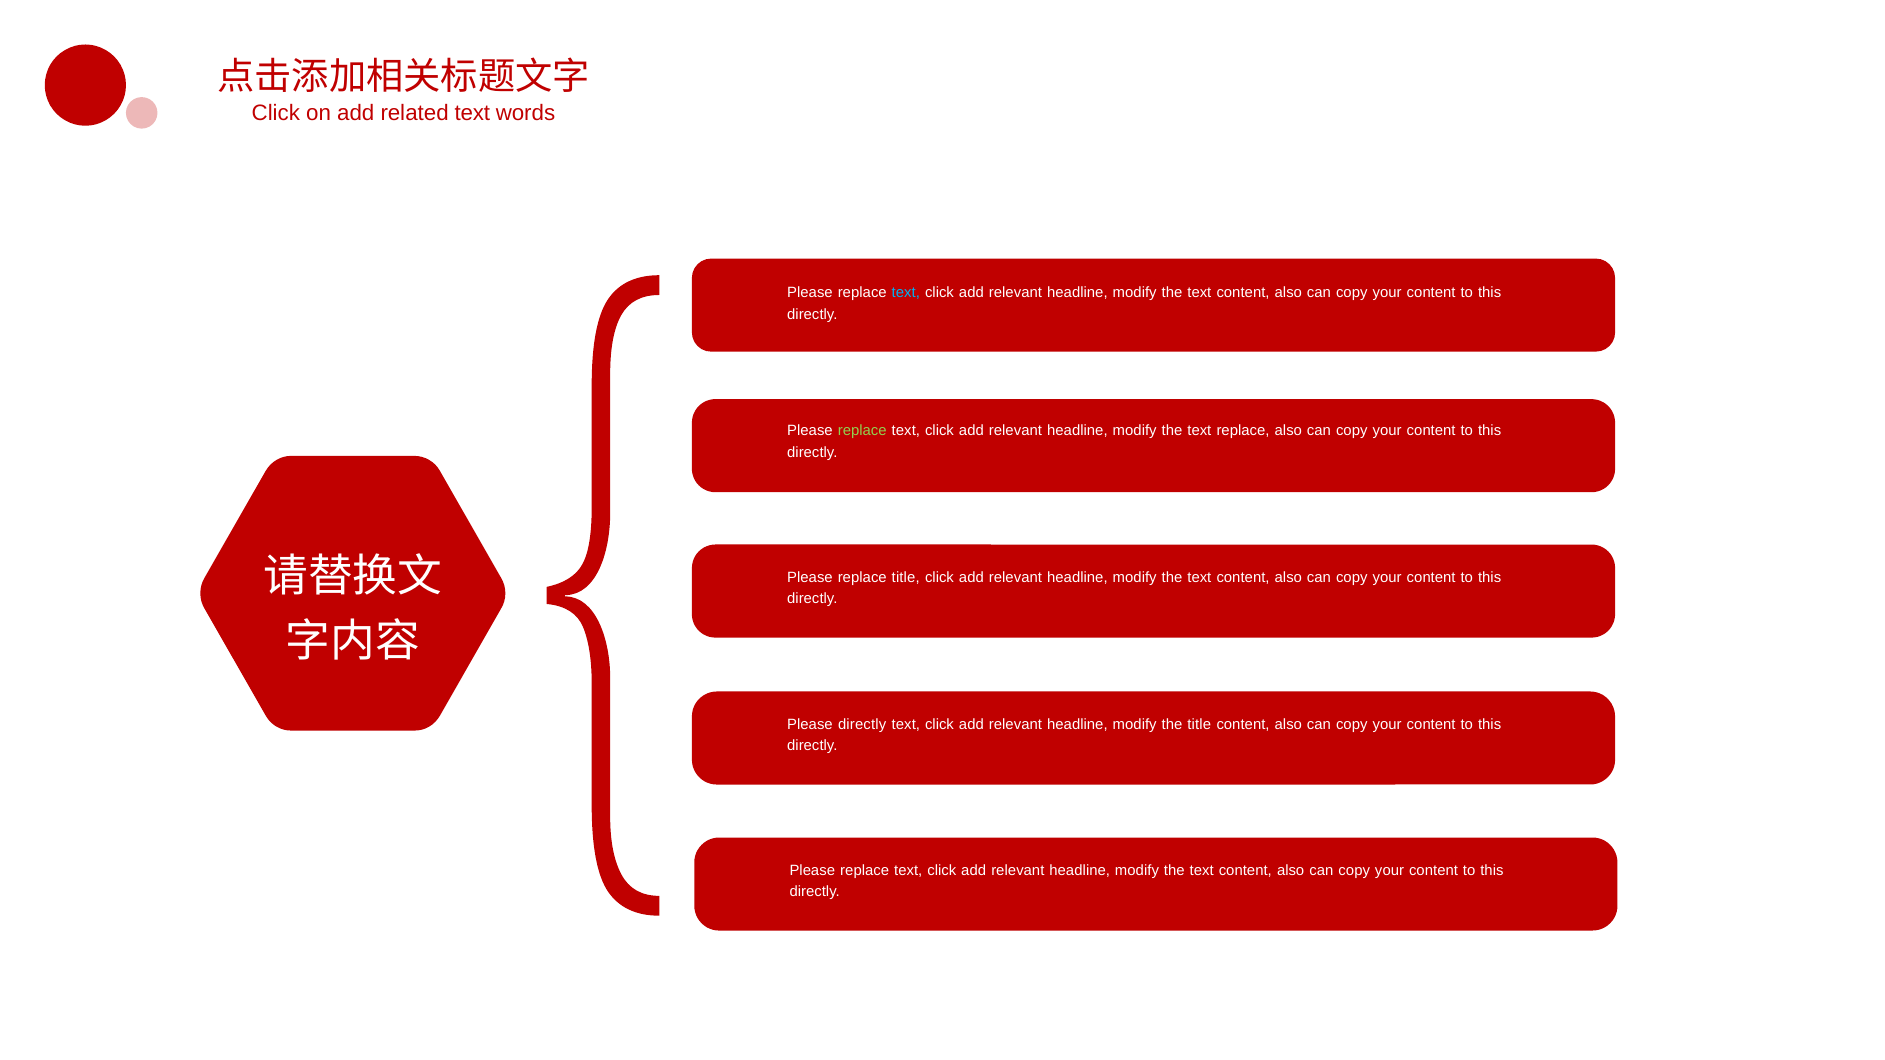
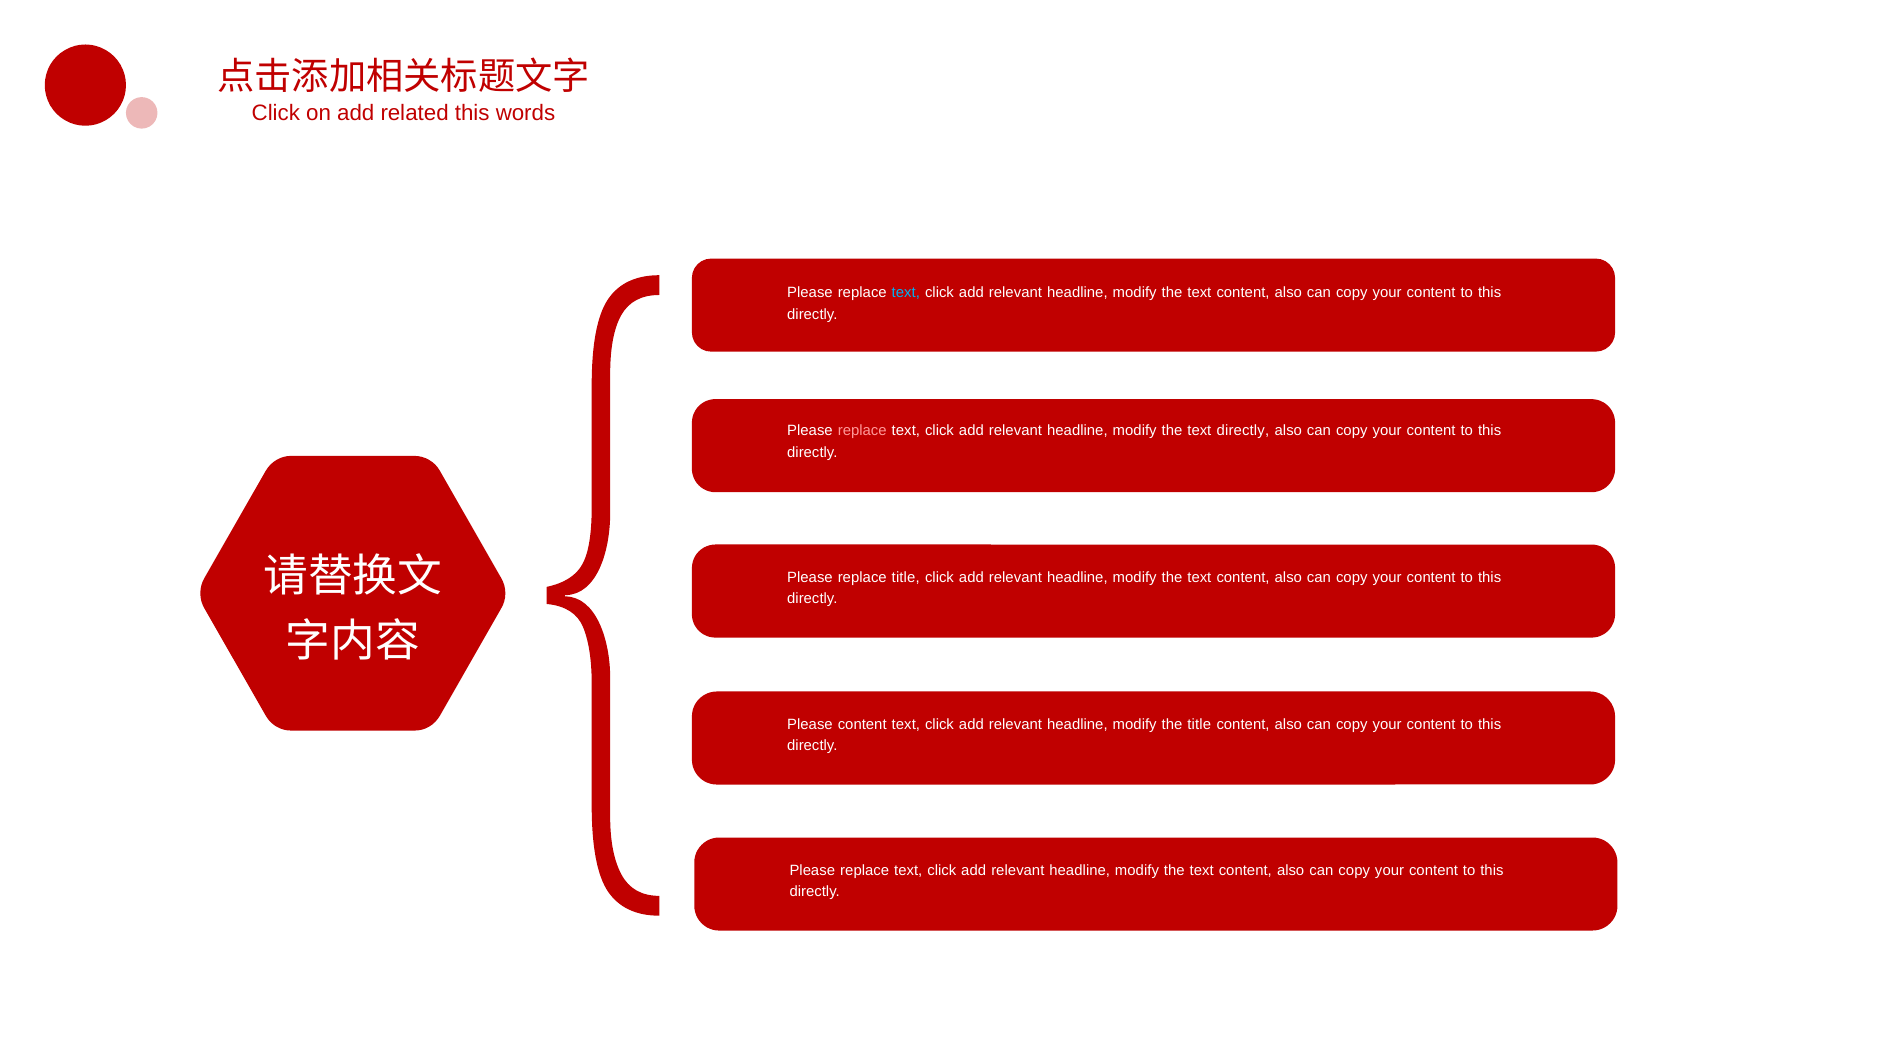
related text: text -> this (472, 113)
replace colour: light green -> pink (862, 431)
text replace: replace -> directly (1243, 431)
Please directly: directly -> content (862, 724)
